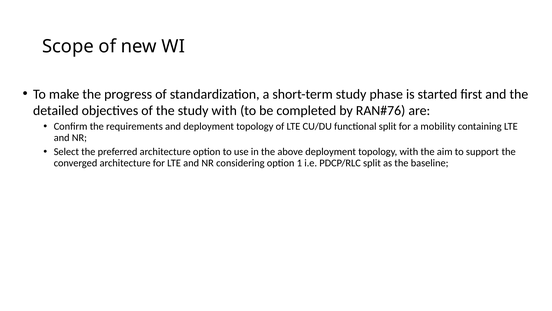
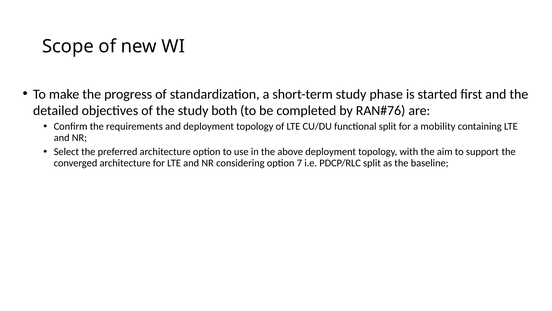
study with: with -> both (224, 111)
1: 1 -> 7 (299, 163)
